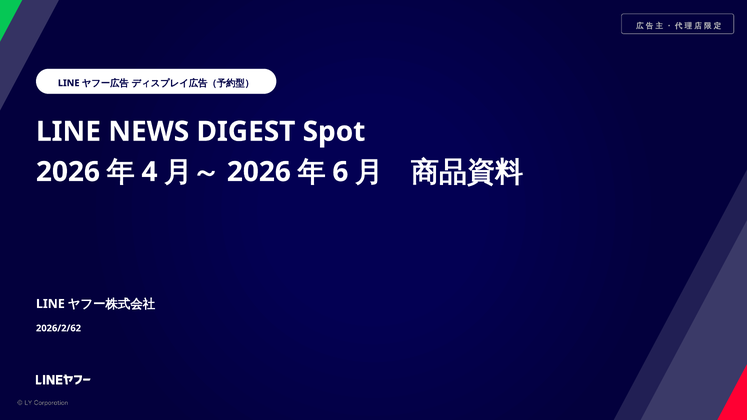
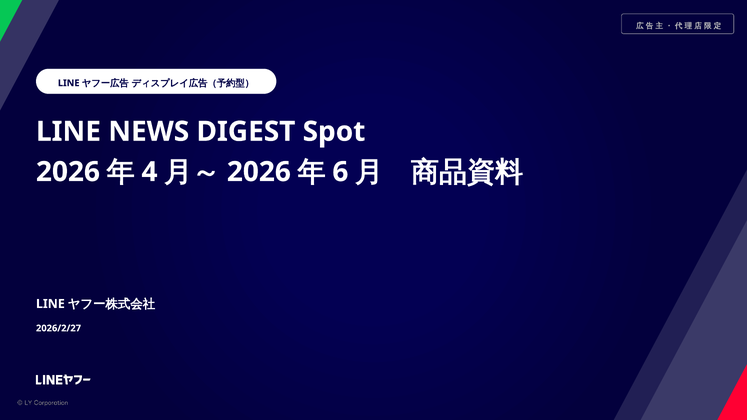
2026/2/62: 2026/2/62 -> 2026/2/27 (59, 328)
